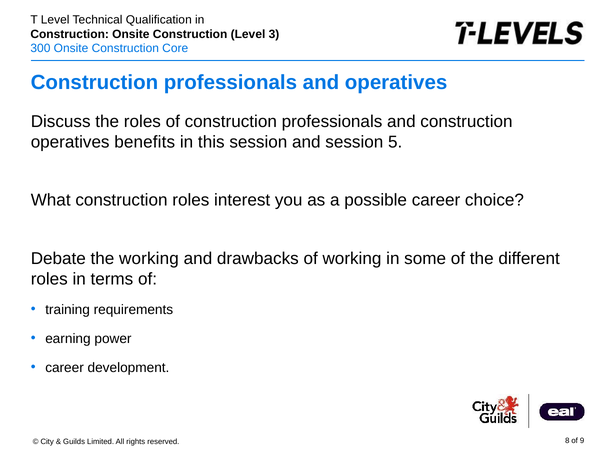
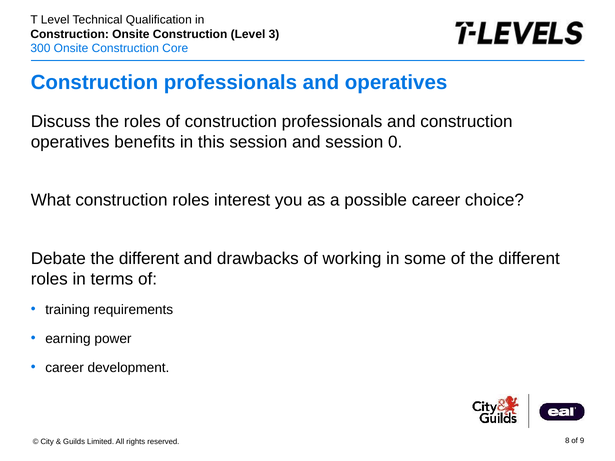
5: 5 -> 0 (395, 142)
Debate the working: working -> different (149, 259)
